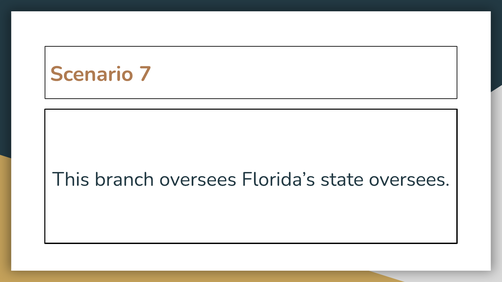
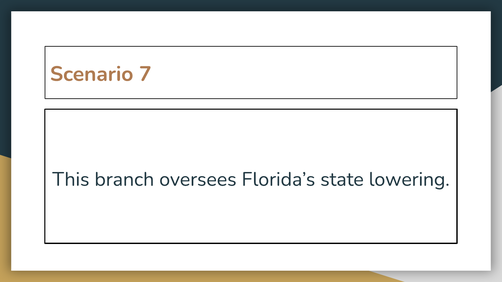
state oversees: oversees -> lowering (409, 180)
